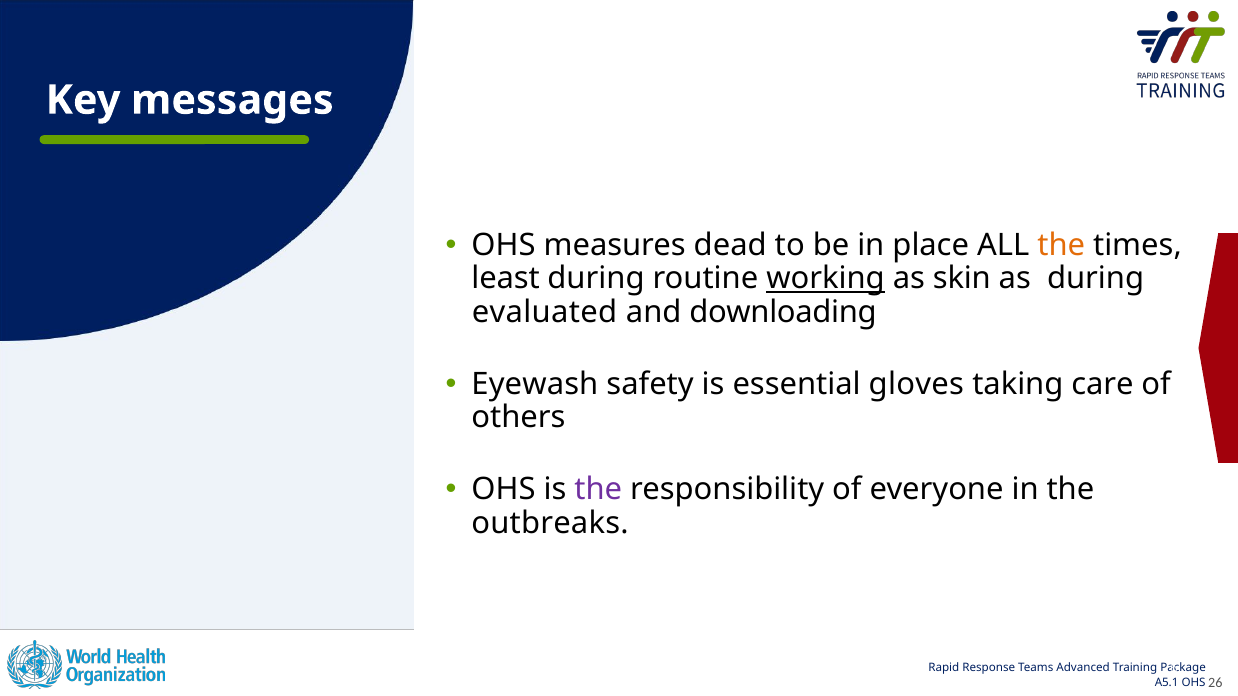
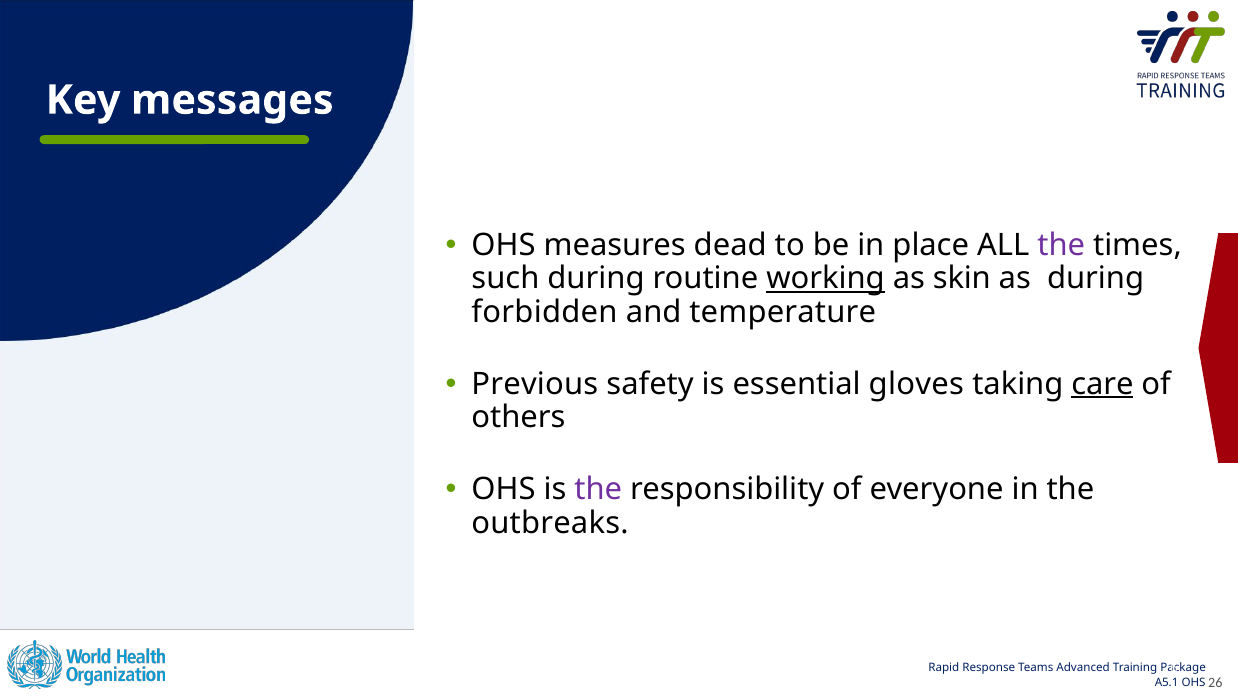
the colour: orange -> purple (1061, 245)
least: least -> such (505, 279)
evaluated: evaluated -> forbidden (545, 312)
downloading: downloading -> temperature (783, 312)
Eyewash: Eyewash -> Previous (535, 384)
care underline: none -> present (1102, 384)
